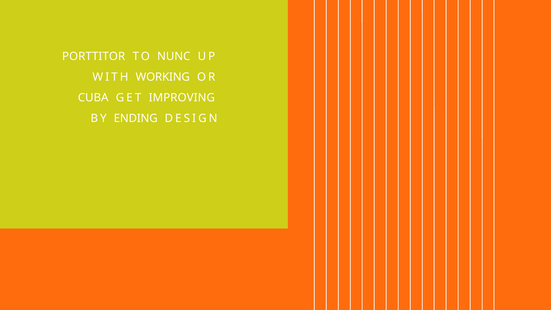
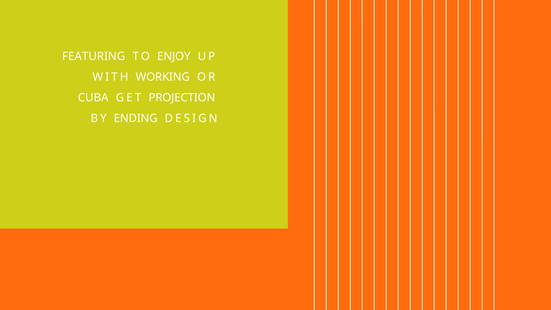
PORTTITOR: PORTTITOR -> FEATURING (94, 56)
NUNC: NUNC -> ENJOY (174, 56)
IMPROVING: IMPROVING -> PROJECTION (182, 98)
